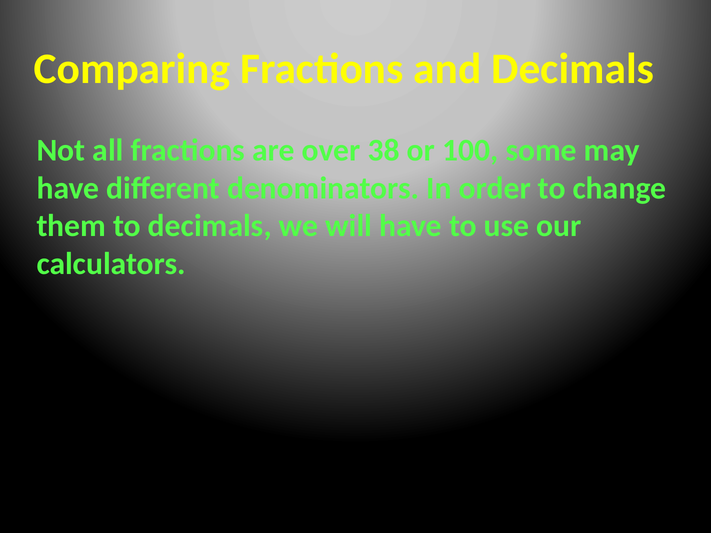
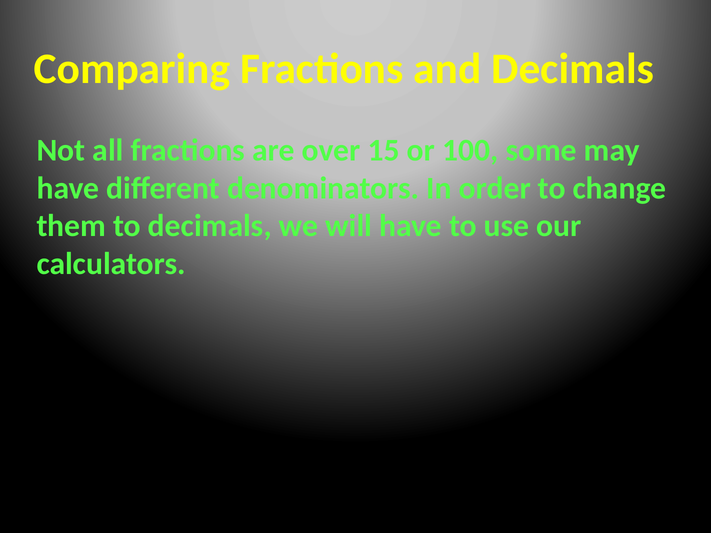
38: 38 -> 15 (384, 150)
